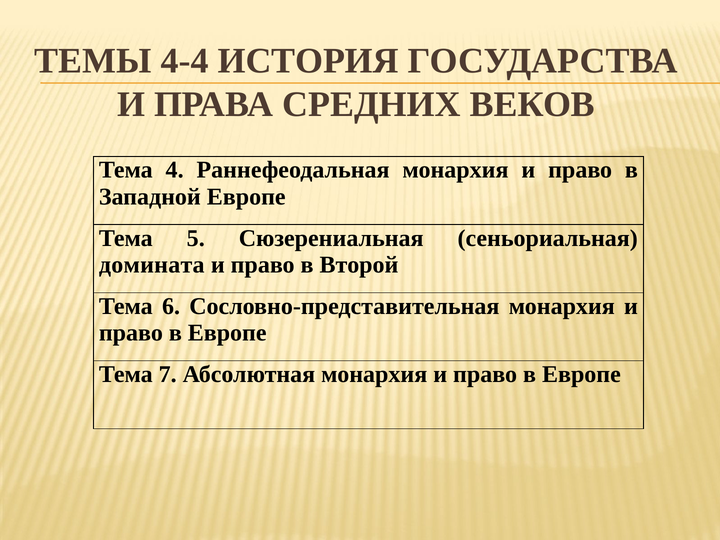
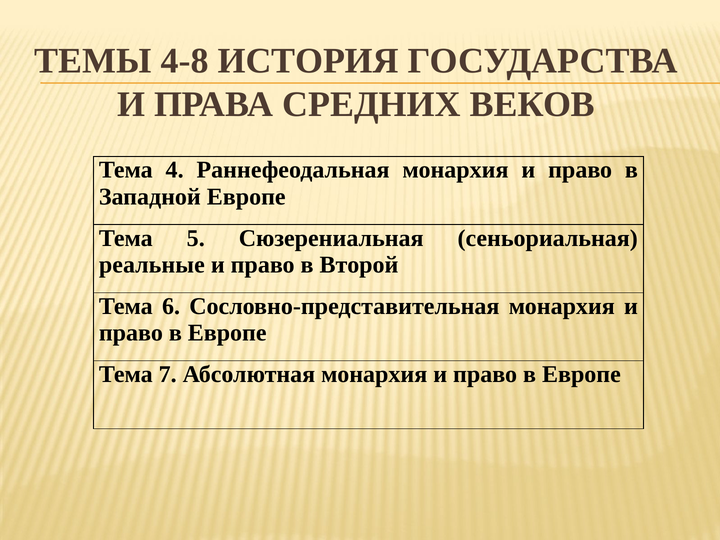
4-4: 4-4 -> 4-8 (185, 61)
домината: домината -> реальные (152, 265)
